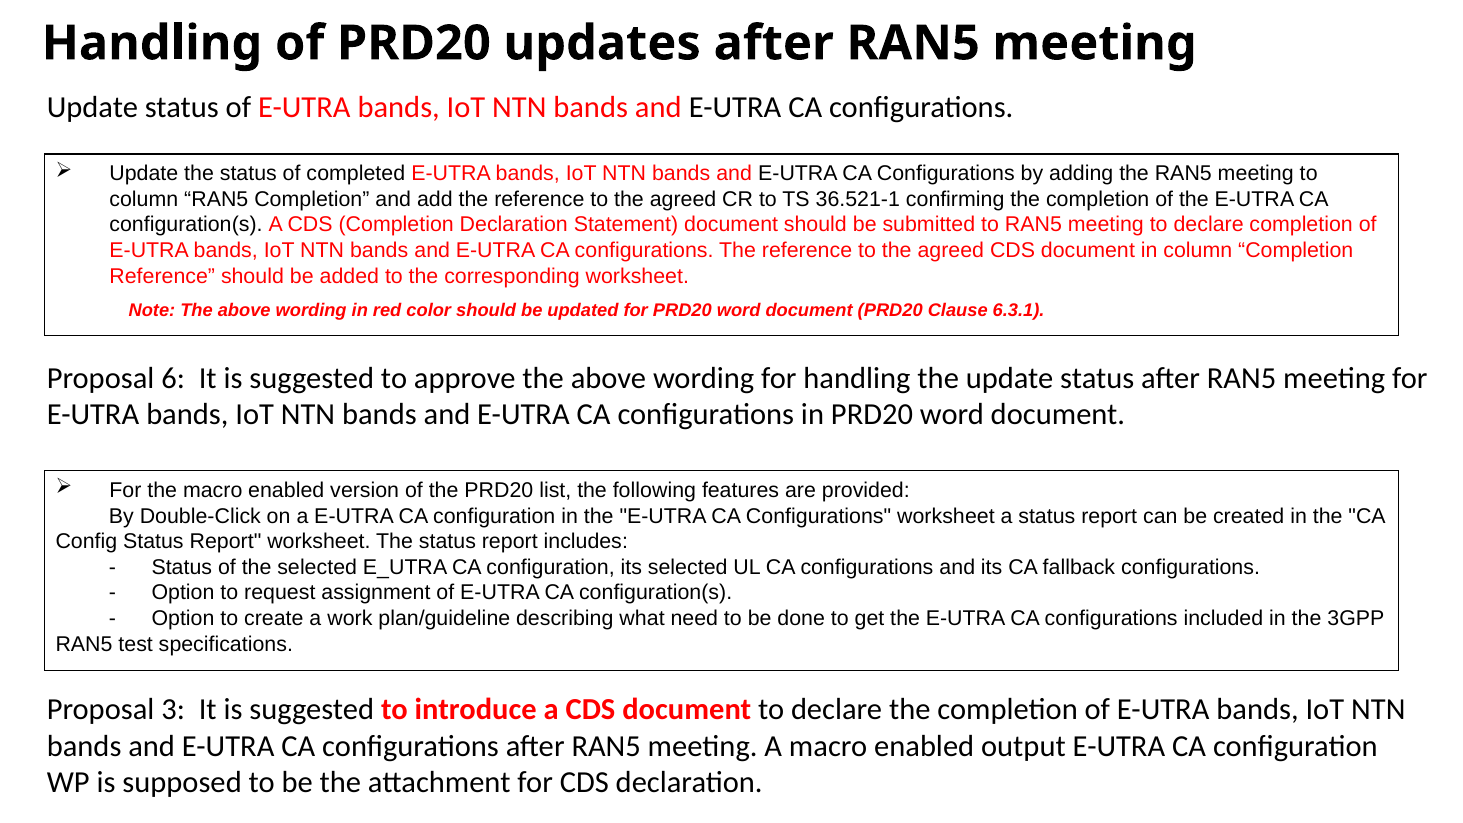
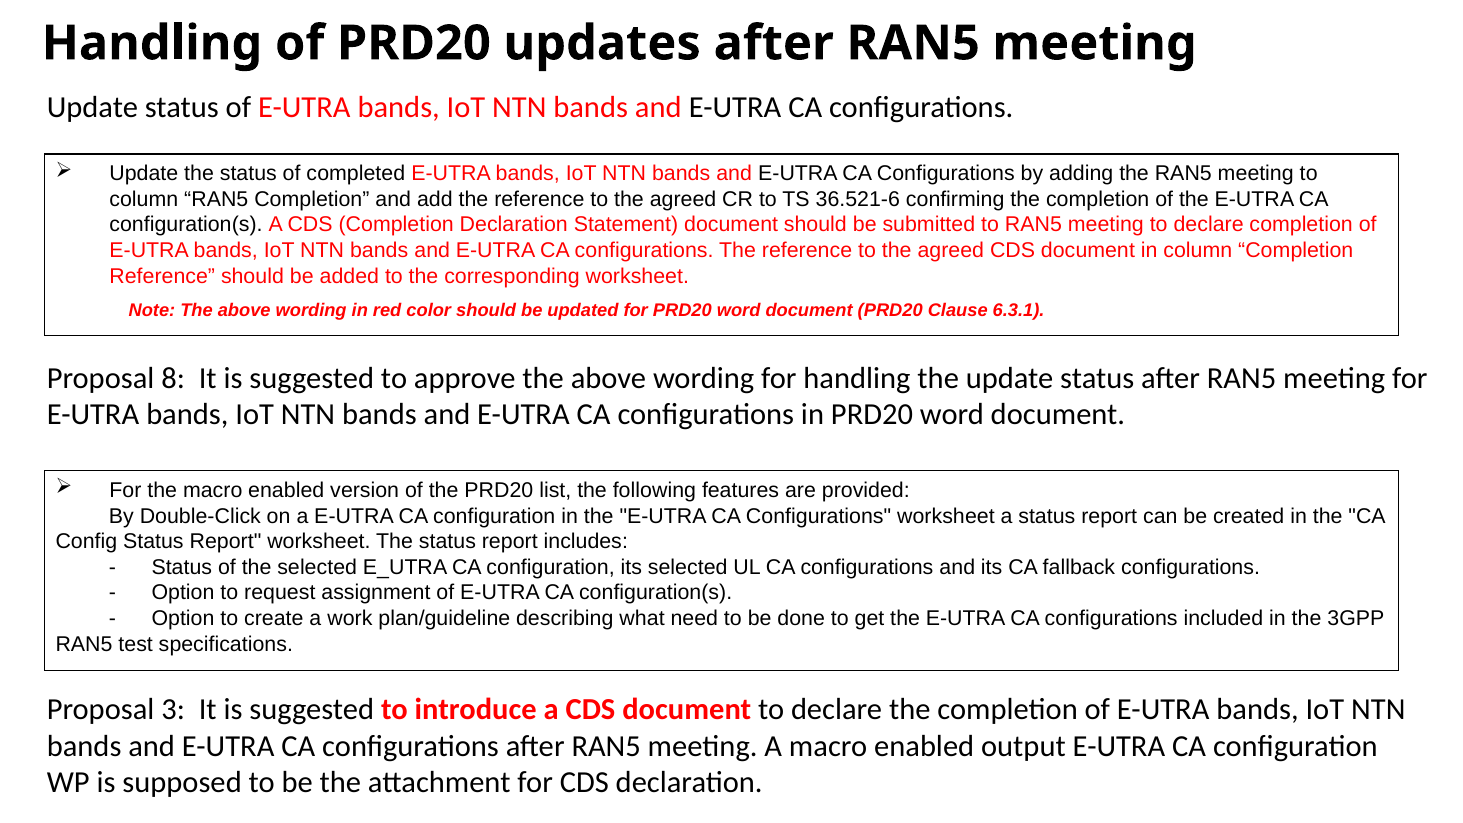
36.521-1: 36.521-1 -> 36.521-6 (858, 199)
6: 6 -> 8 (173, 378)
